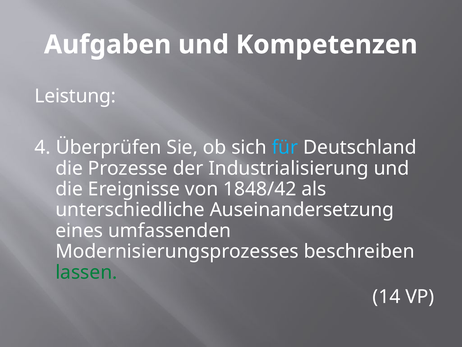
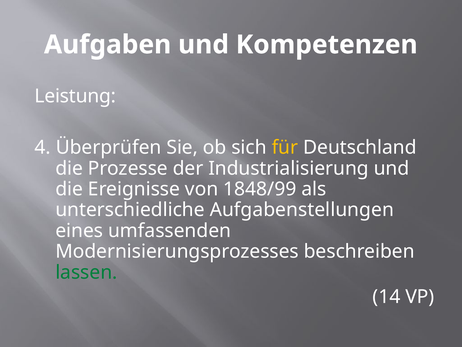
für colour: light blue -> yellow (285, 147)
1848/42: 1848/42 -> 1848/99 (260, 189)
Auseinandersetzung: Auseinandersetzung -> Aufgabenstellungen (302, 210)
